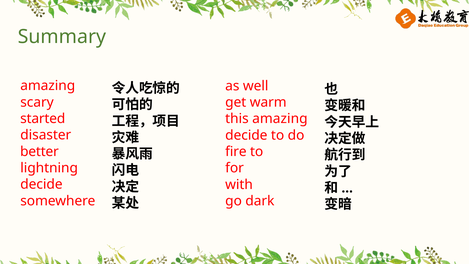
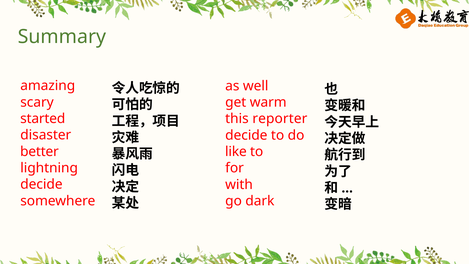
this amazing: amazing -> reporter (280, 119)
fire: fire -> like (236, 152)
